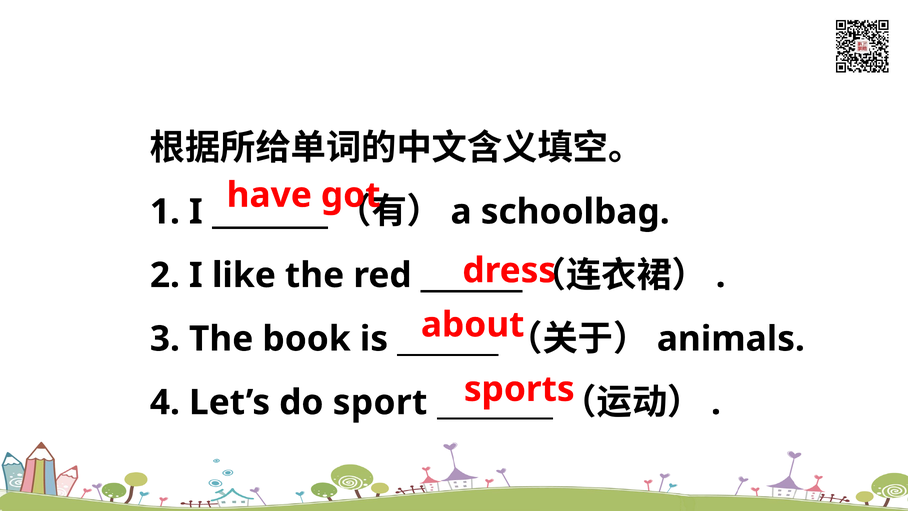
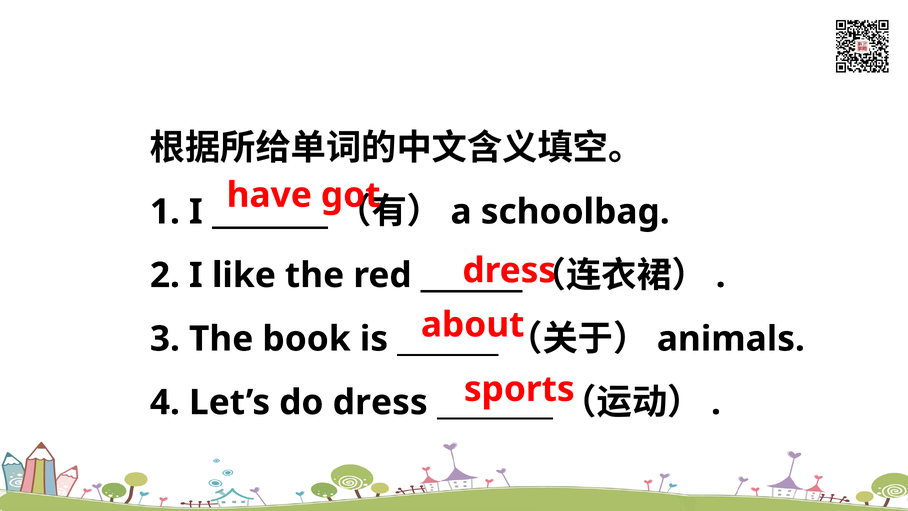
do sport: sport -> dress (380, 403)
